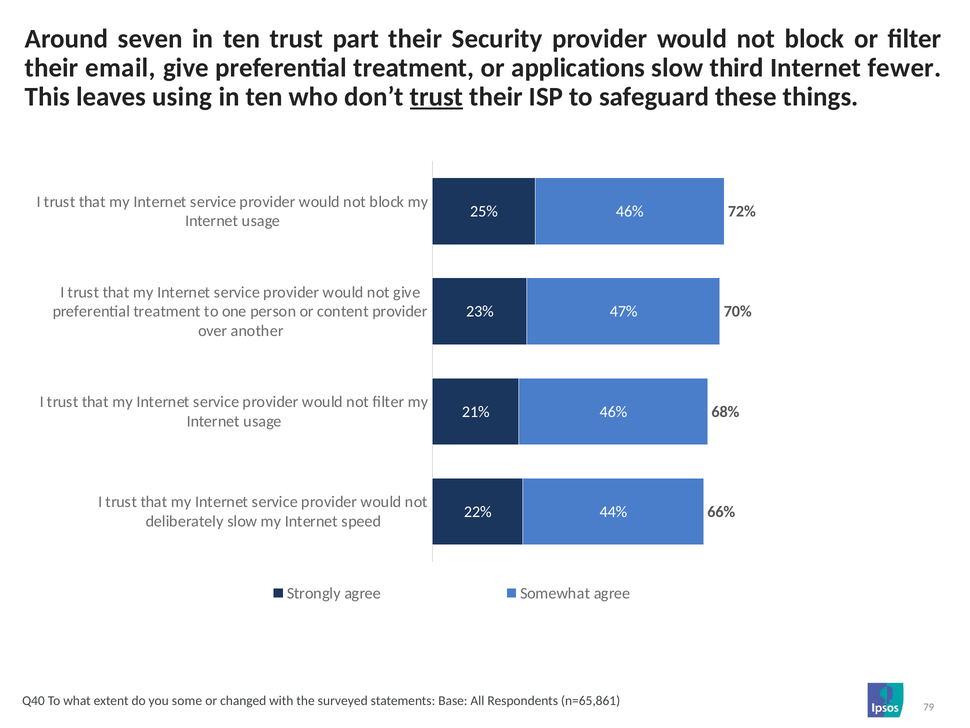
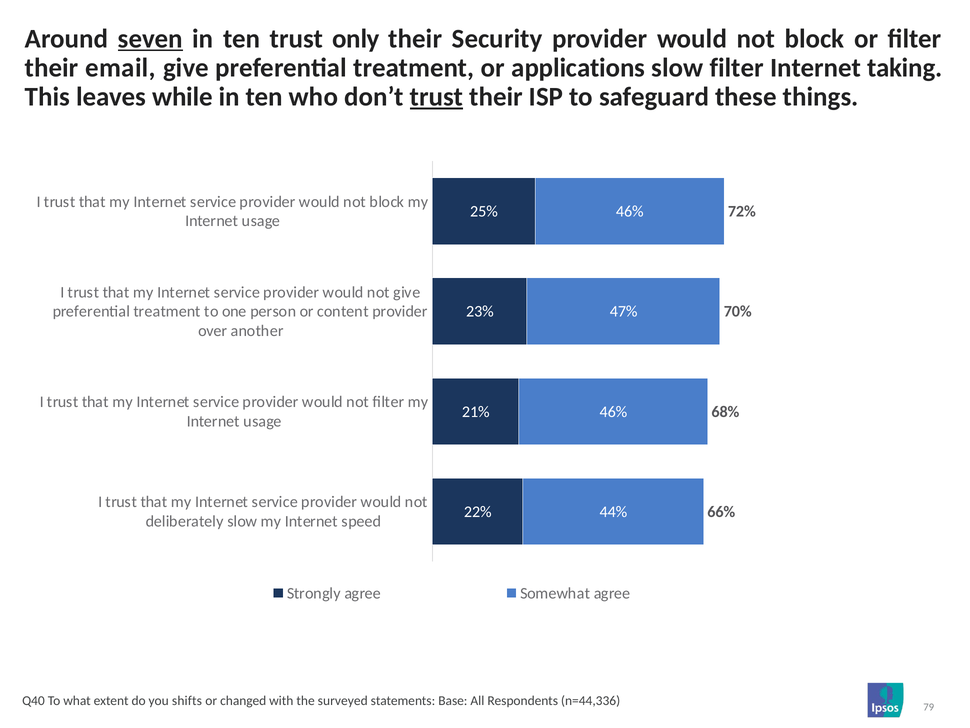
seven underline: none -> present (150, 39)
part: part -> only (356, 39)
slow third: third -> filter (737, 68)
fewer: fewer -> taking (905, 68)
using: using -> while (182, 97)
some: some -> shifts (187, 700)
n=65,861: n=65,861 -> n=44,336 (591, 700)
